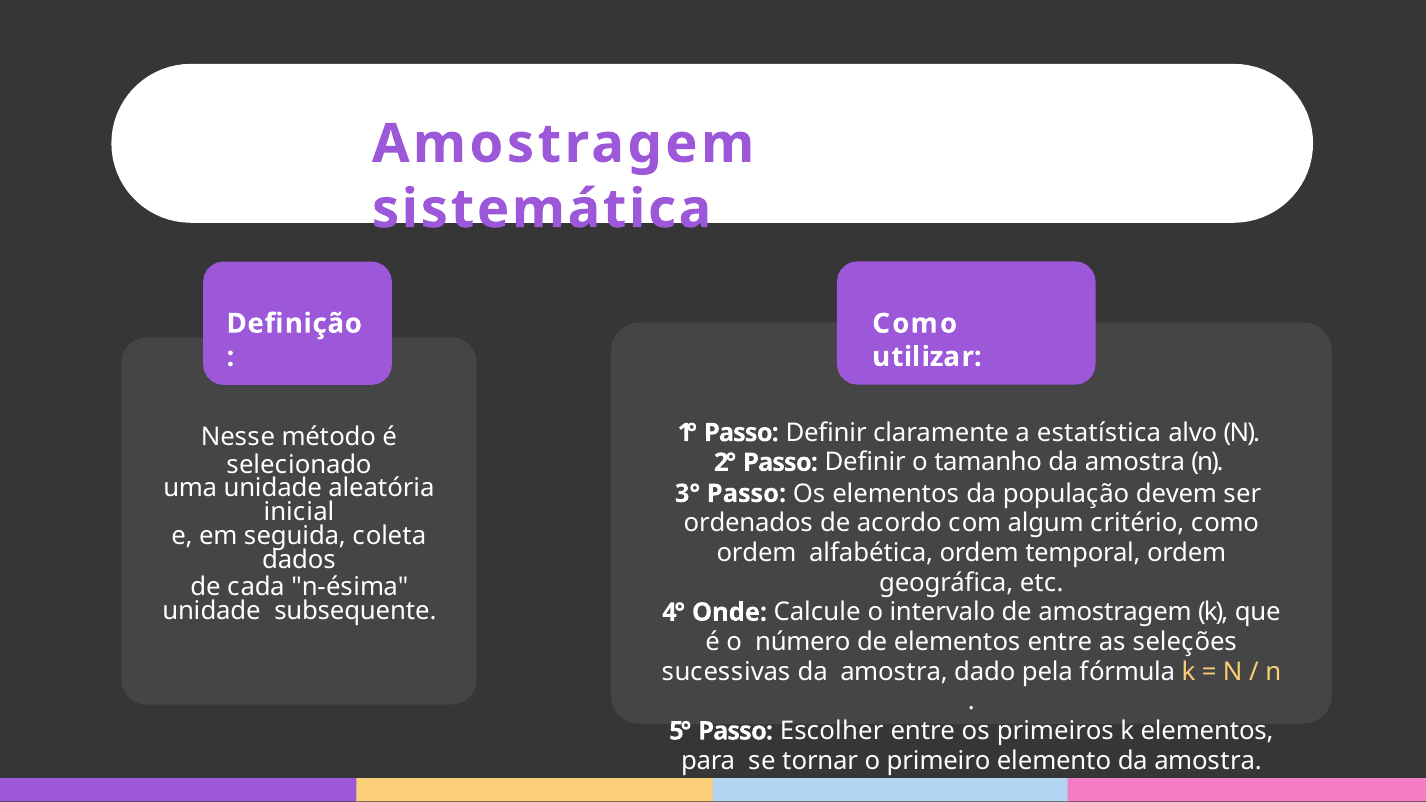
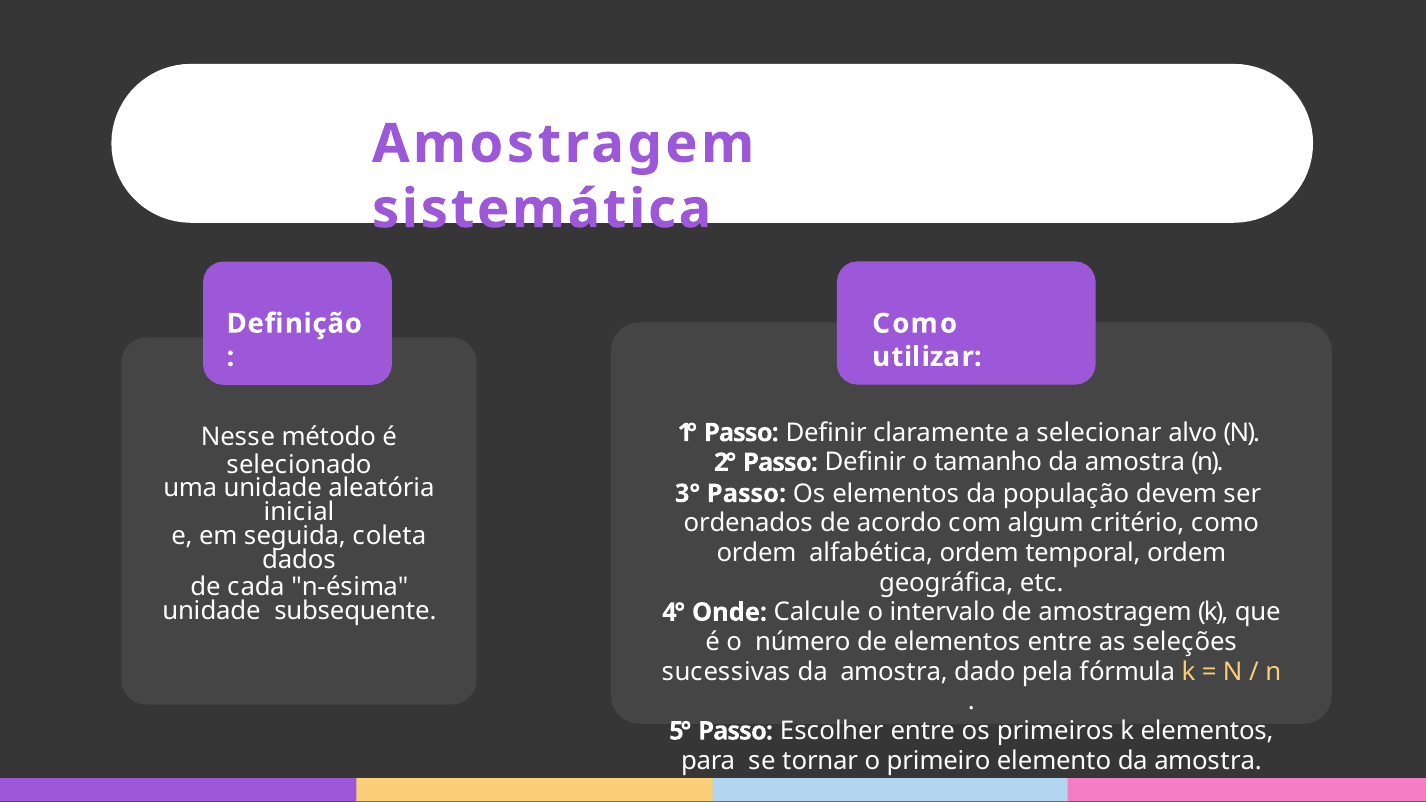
estatística: estatística -> selecionar (1099, 433)
